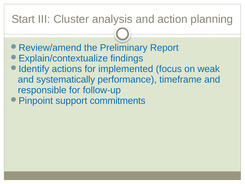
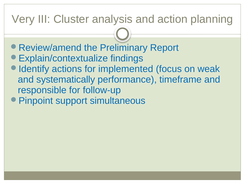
Start: Start -> Very (23, 19)
commitments: commitments -> simultaneous (118, 101)
